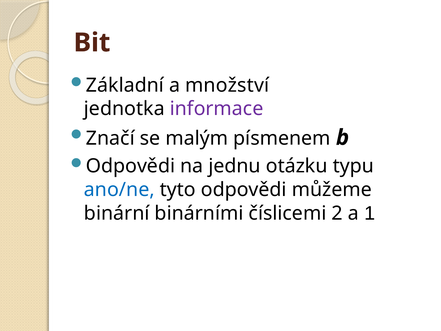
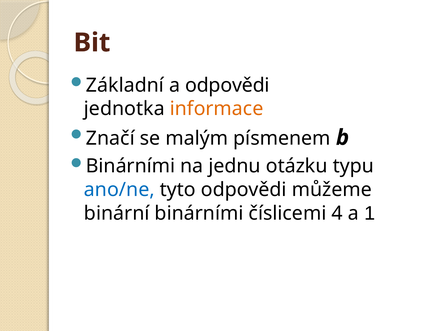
a množství: množství -> odpovědi (227, 85)
informace colour: purple -> orange (217, 109)
Odpovědi: Odpovědi -> Binárními (131, 166)
2: 2 -> 4 (337, 213)
